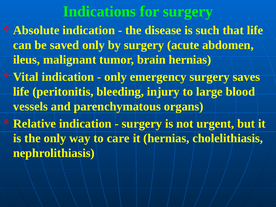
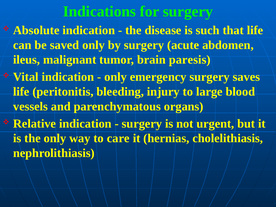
brain hernias: hernias -> paresis (190, 60)
